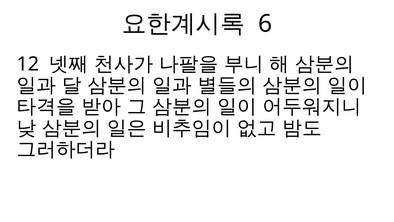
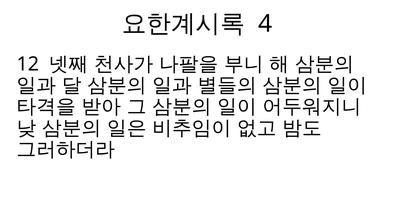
6: 6 -> 4 (265, 24)
